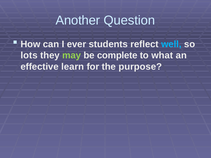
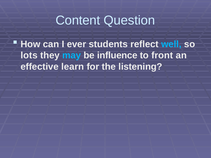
Another: Another -> Content (78, 20)
may colour: light green -> light blue (72, 55)
complete: complete -> influence (117, 55)
what: what -> front (162, 55)
purpose: purpose -> listening (140, 67)
